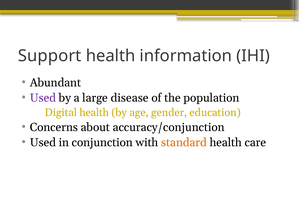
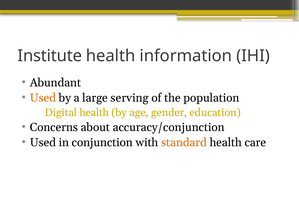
Support: Support -> Institute (50, 56)
Used colour: purple -> orange (43, 98)
disease: disease -> serving (130, 98)
